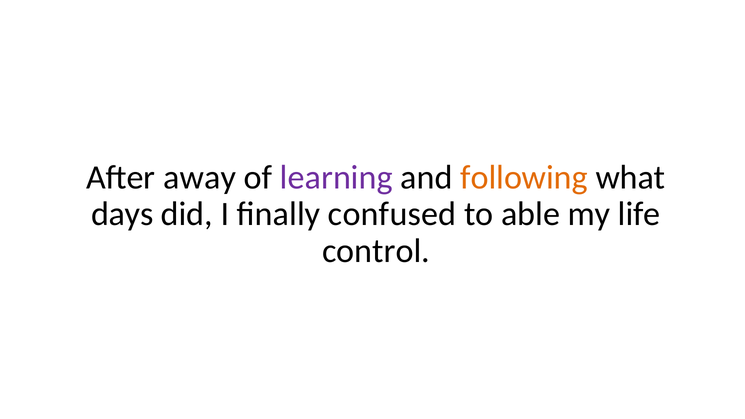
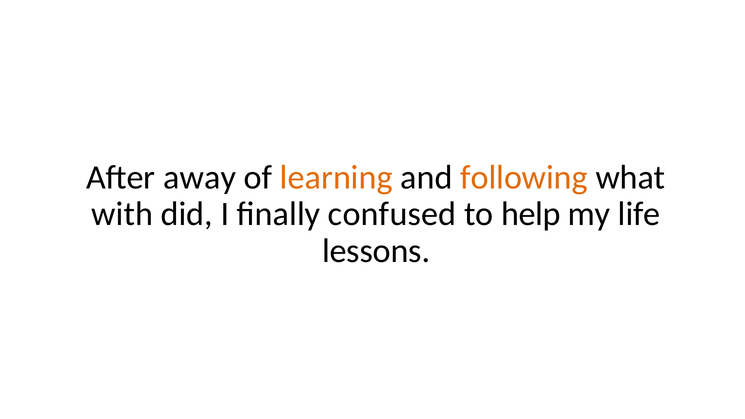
learning colour: purple -> orange (336, 177)
days: days -> with (122, 214)
able: able -> help (531, 214)
control: control -> lessons (376, 251)
